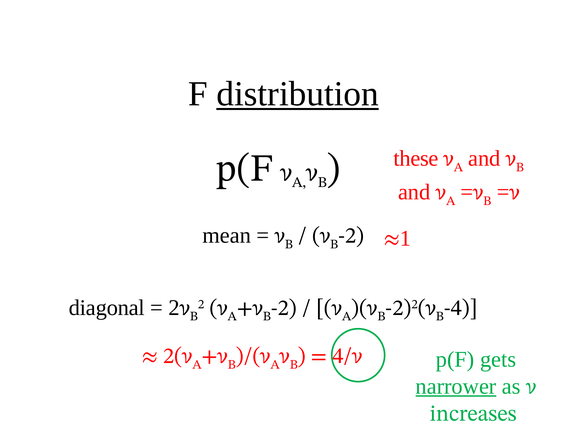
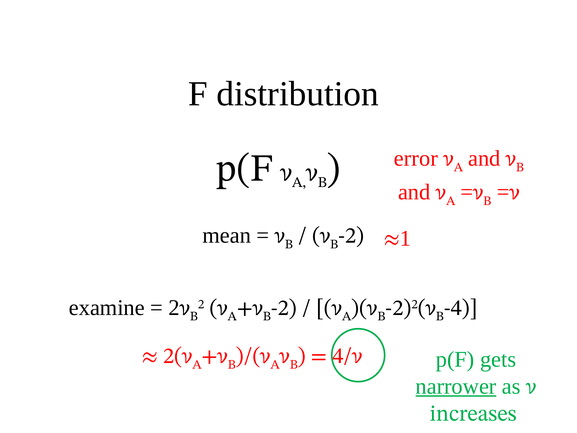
distribution underline: present -> none (298, 94)
these: these -> error (416, 158)
diagonal: diagonal -> examine (107, 307)
